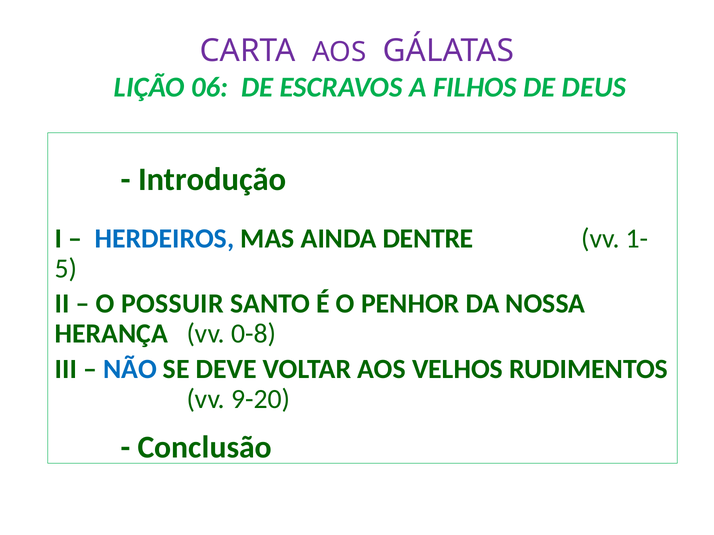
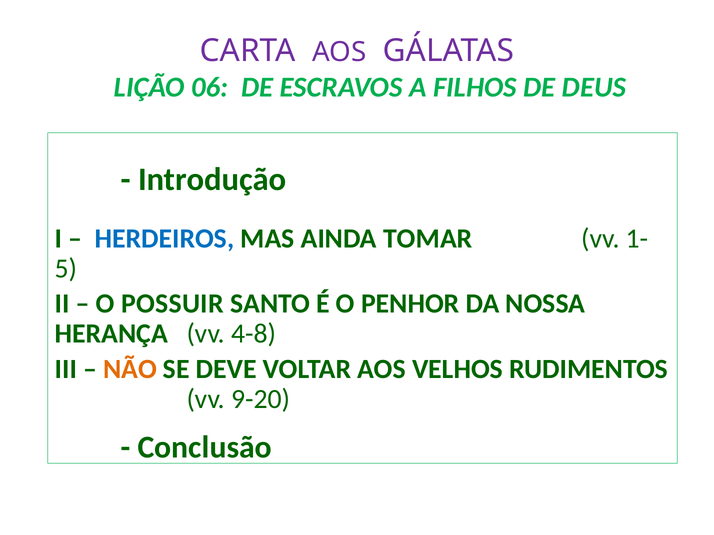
DENTRE: DENTRE -> TOMAR (428, 239)
0-8: 0-8 -> 4-8 (254, 334)
NÃO colour: blue -> orange (130, 369)
